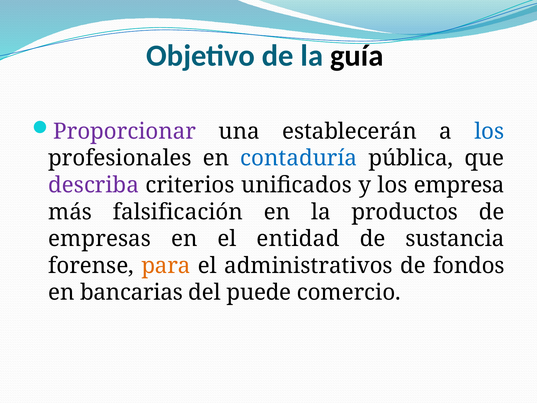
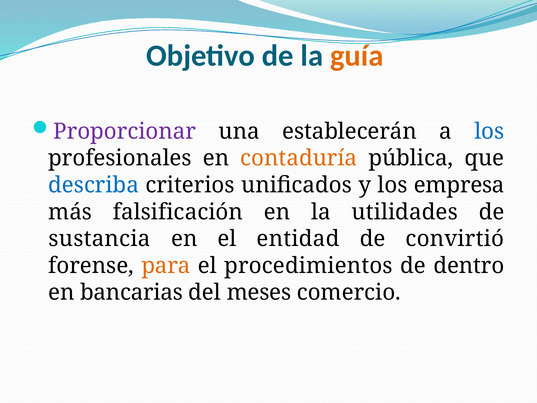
guía colour: black -> orange (357, 56)
contaduría colour: blue -> orange (299, 158)
describa colour: purple -> blue (94, 185)
productos: productos -> utilidades (405, 212)
empresas: empresas -> sustancia (100, 239)
sustancia: sustancia -> convirtió (455, 239)
administrativos: administrativos -> procedimientos (308, 266)
fondos: fondos -> dentro (469, 266)
puede: puede -> meses (259, 292)
